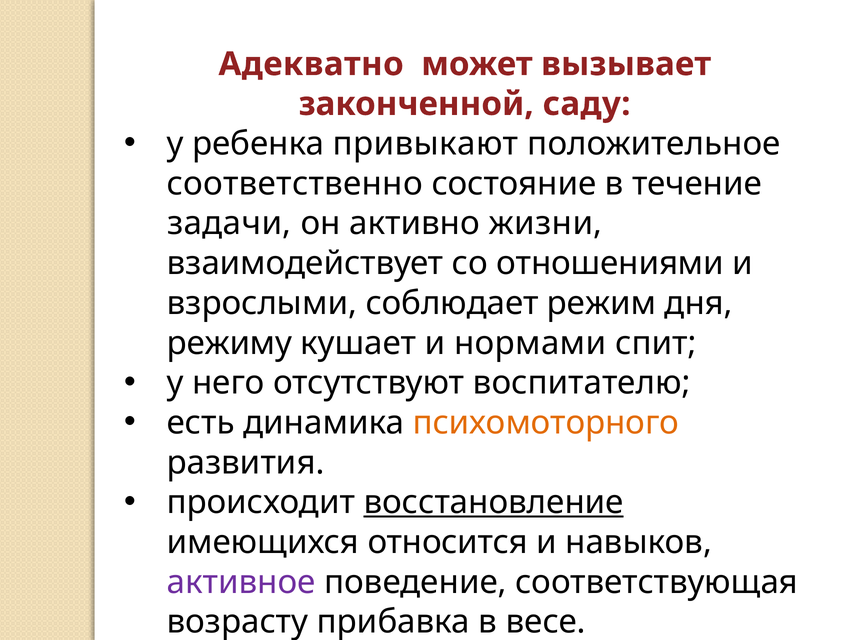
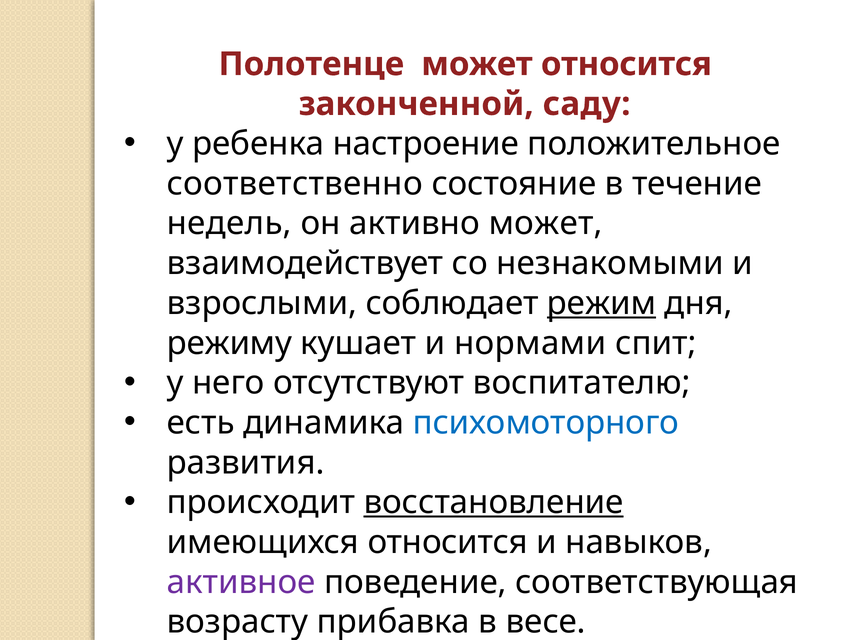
Адекватно: Адекватно -> Полотенце (311, 64)
может вызывает: вызывает -> относится (626, 64)
привыкают: привыкают -> настроение (426, 144)
задачи: задачи -> недель (229, 223)
активно жизни: жизни -> может (546, 223)
отношениями: отношениями -> незнакомыми (610, 263)
режим underline: none -> present (602, 303)
психомоторного colour: orange -> blue (546, 423)
